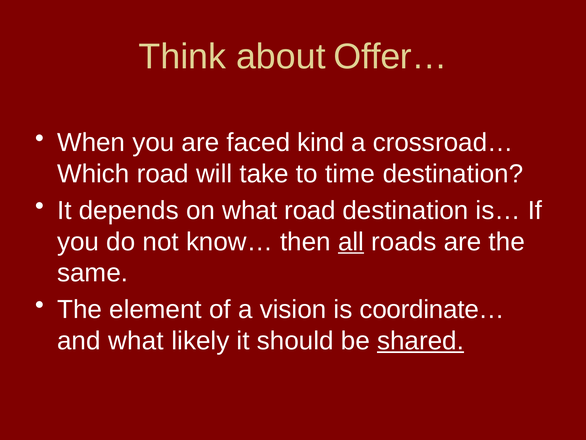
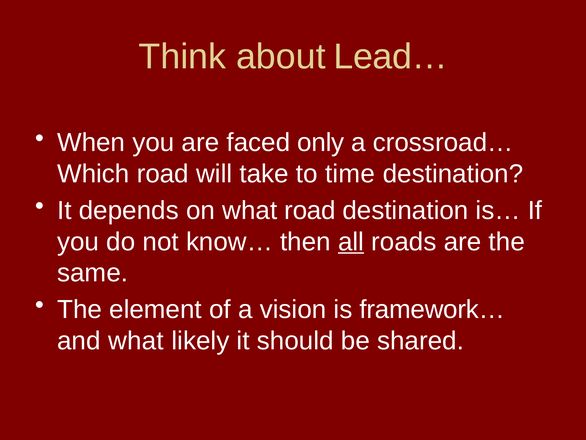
Offer…: Offer… -> Lead… (391, 57)
kind: kind -> only (321, 142)
coordinate…: coordinate… -> framework… (432, 309)
shared underline: present -> none (420, 340)
